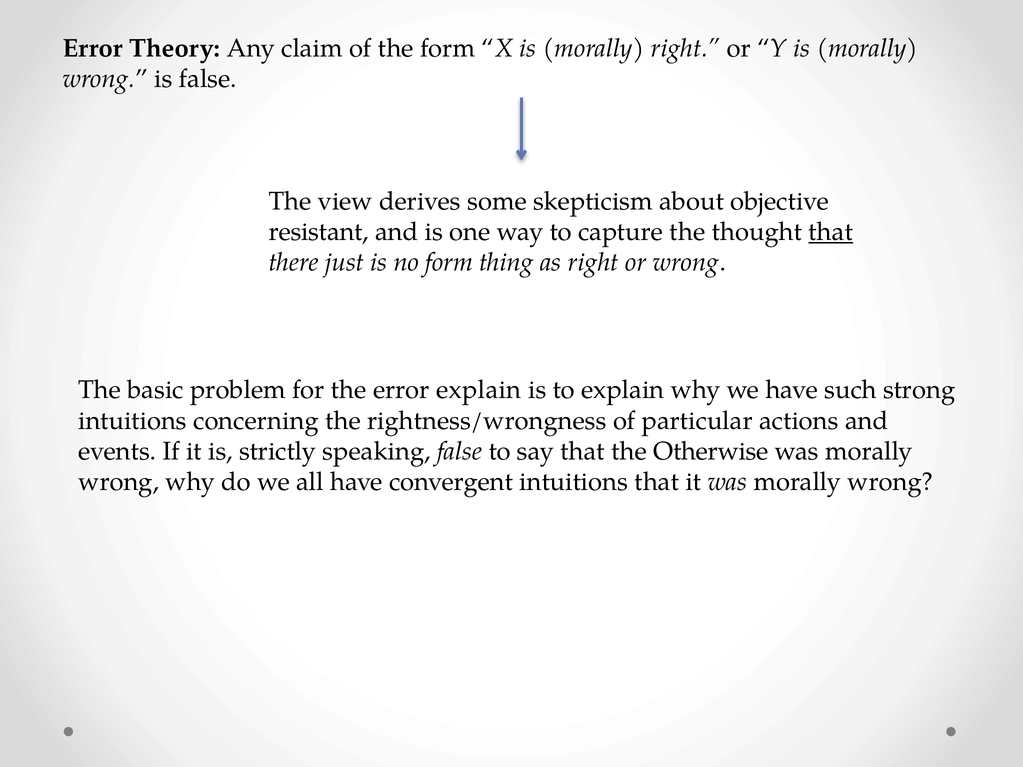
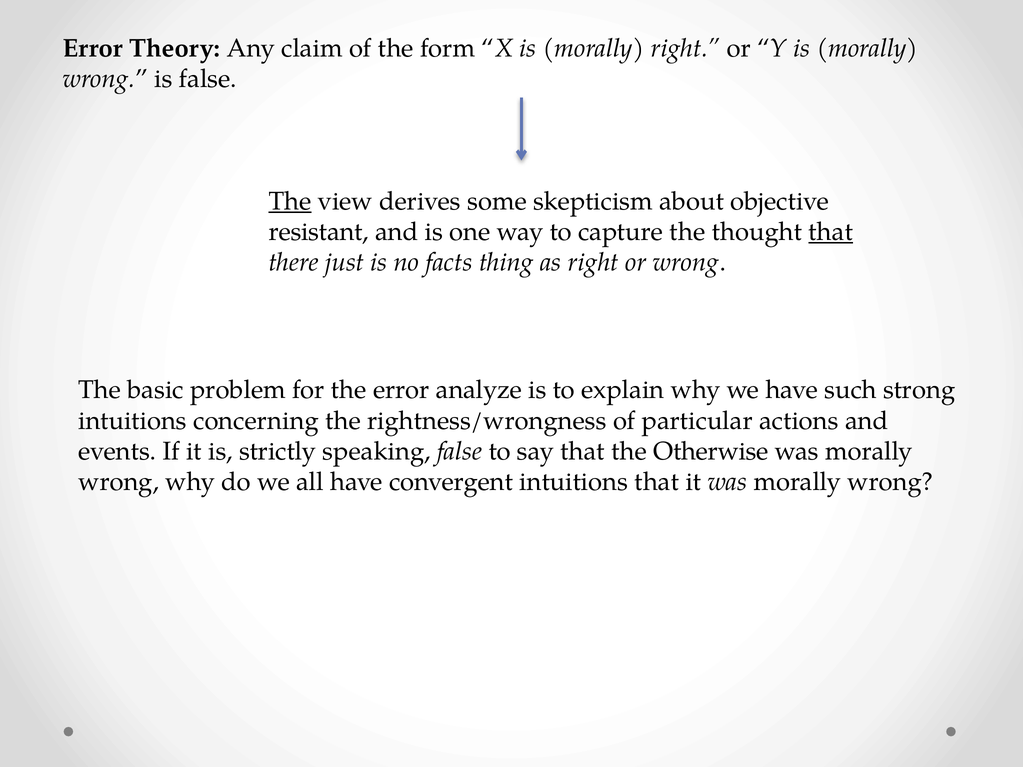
The underline: none -> present (290, 201)
no form: form -> facts (449, 263)
error explain: explain -> analyze (479, 390)
